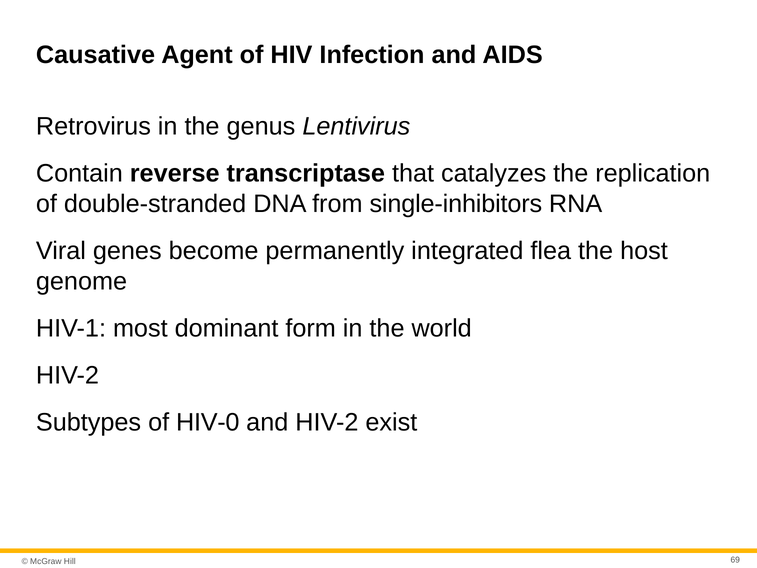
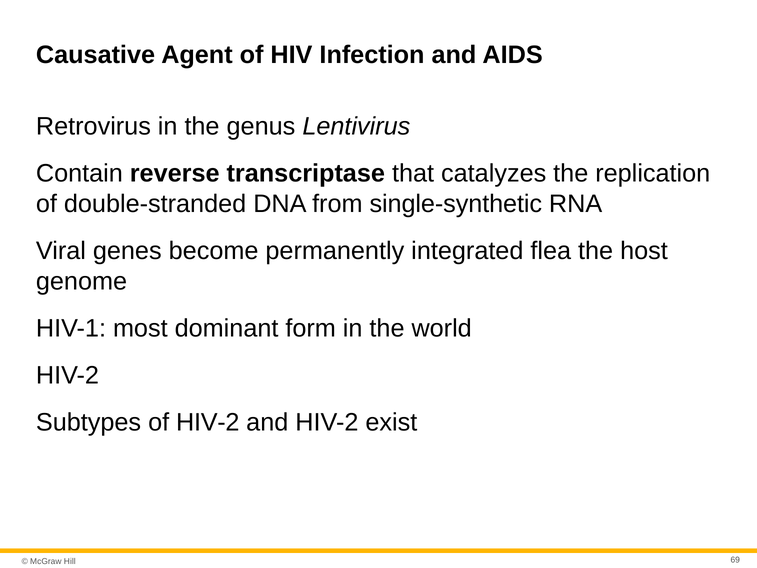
single-inhibitors: single-inhibitors -> single-synthetic (456, 204)
of HIV-0: HIV-0 -> HIV-2 (208, 422)
